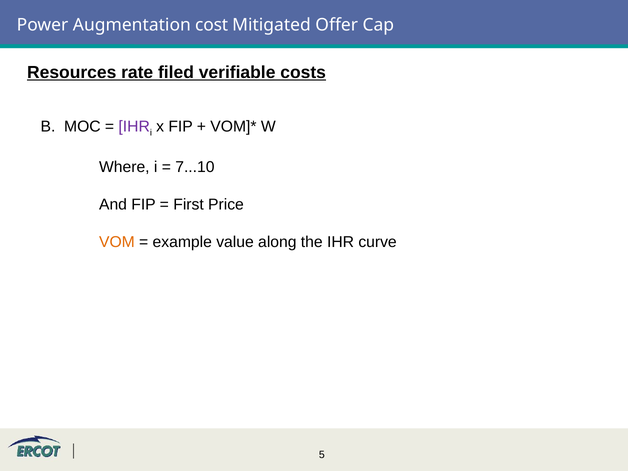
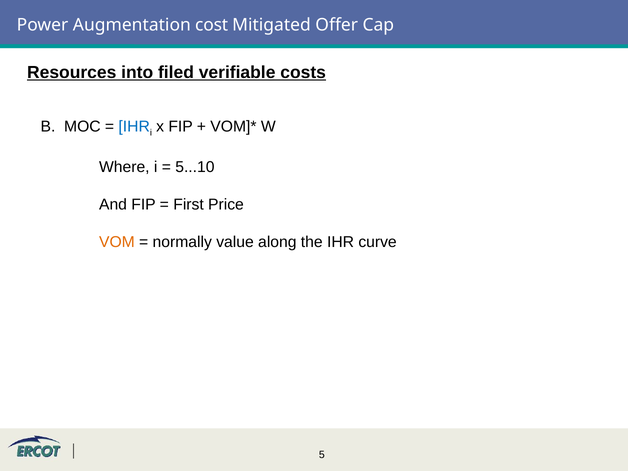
rate: rate -> into (137, 72)
IHR colour: purple -> blue (134, 127)
7...10: 7...10 -> 5...10 (195, 167)
example: example -> normally (182, 242)
